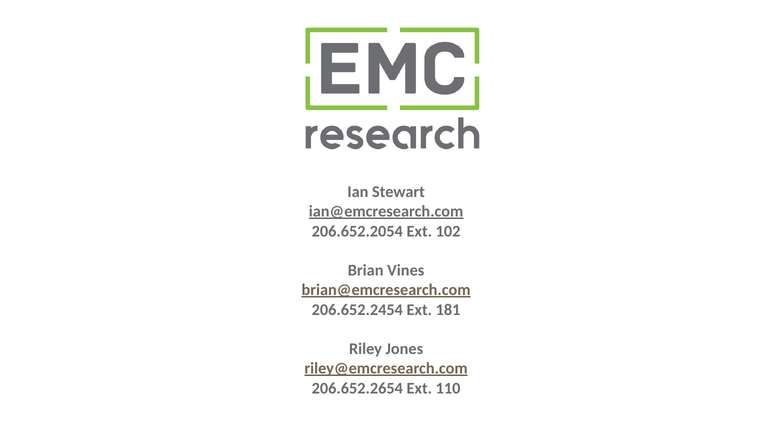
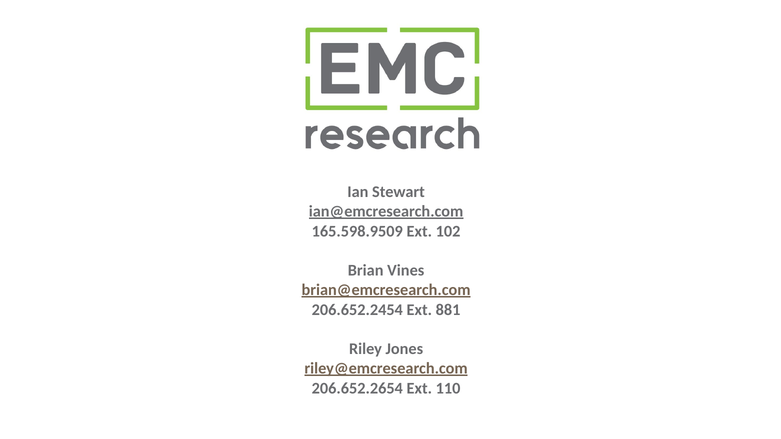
206.652.2054: 206.652.2054 -> 165.598.9509 (357, 231)
181: 181 -> 881 (448, 310)
